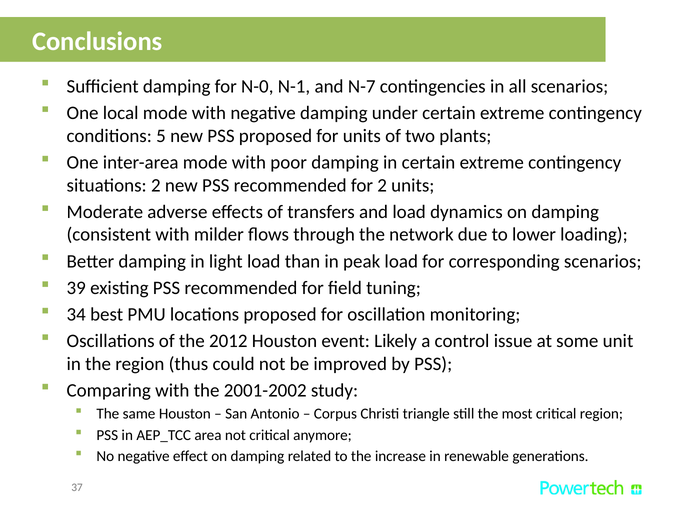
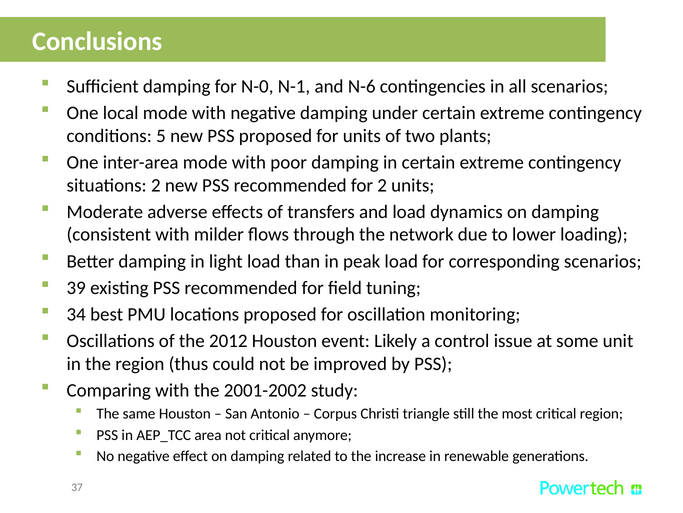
N-7: N-7 -> N-6 (362, 86)
